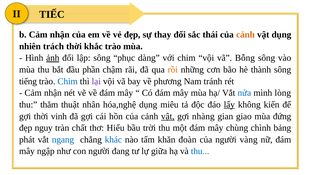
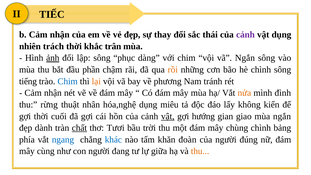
cảnh colour: orange -> purple (245, 35)
khắc trào: trào -> trân (113, 46)
vã Bỗng: Bỗng -> Ngắn (245, 58)
hè thành: thành -> chình (261, 70)
lại colour: purple -> orange (96, 81)
nửa colour: blue -> orange (244, 93)
lòng: lòng -> đình (283, 93)
thăm: thăm -> rừng (49, 105)
lấy underline: present -> none (229, 105)
vinh: vinh -> cuối (59, 116)
nhàng: nhàng -> hướng (203, 116)
mùa đứng: đứng -> ngắn (282, 116)
nguy: nguy -> dành (44, 128)
chất underline: none -> present (79, 128)
Hiểu: Hiểu -> Tươi (116, 128)
phát: phát -> phía (27, 140)
vàng: vàng -> đúng (249, 140)
ngập: ngập -> cùng (46, 151)
thu colour: blue -> orange (200, 151)
